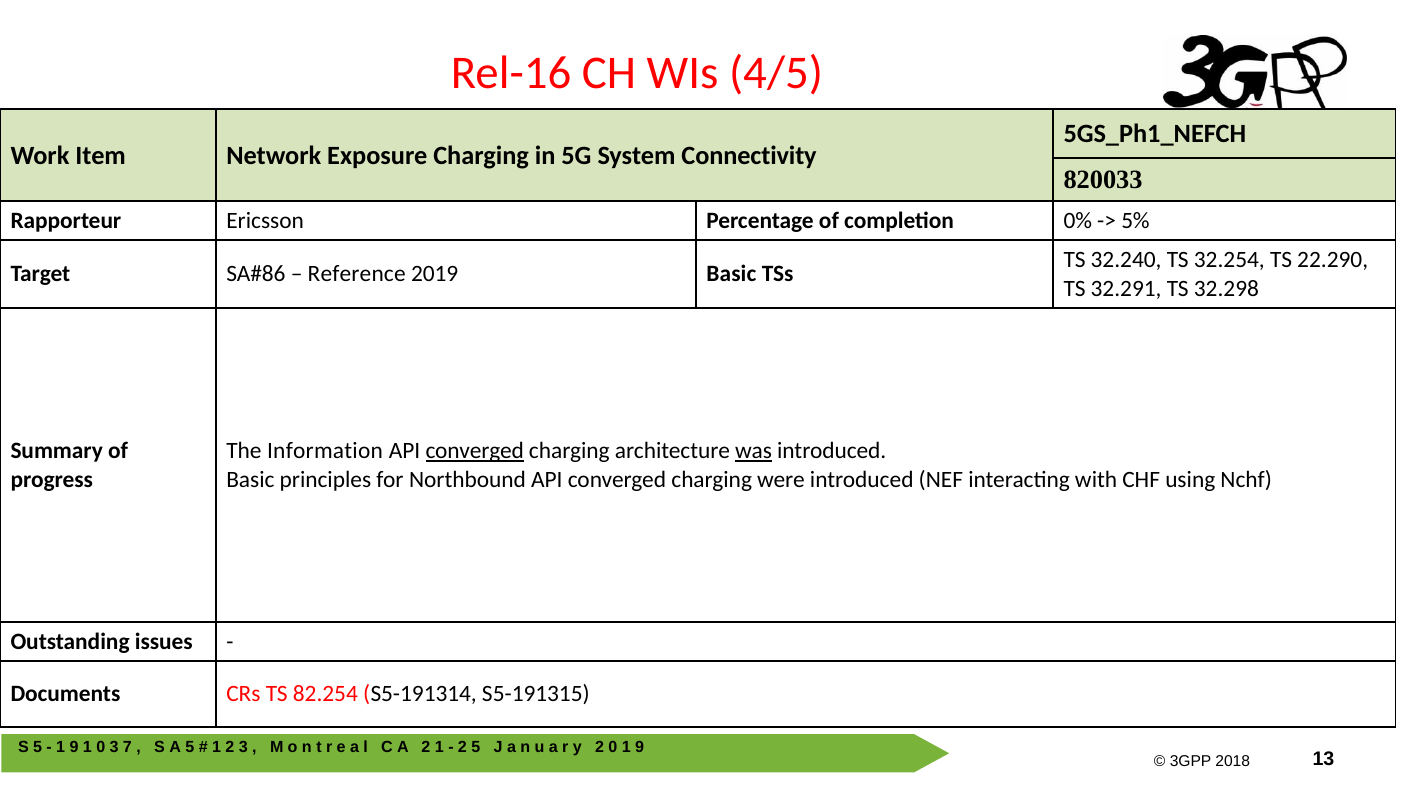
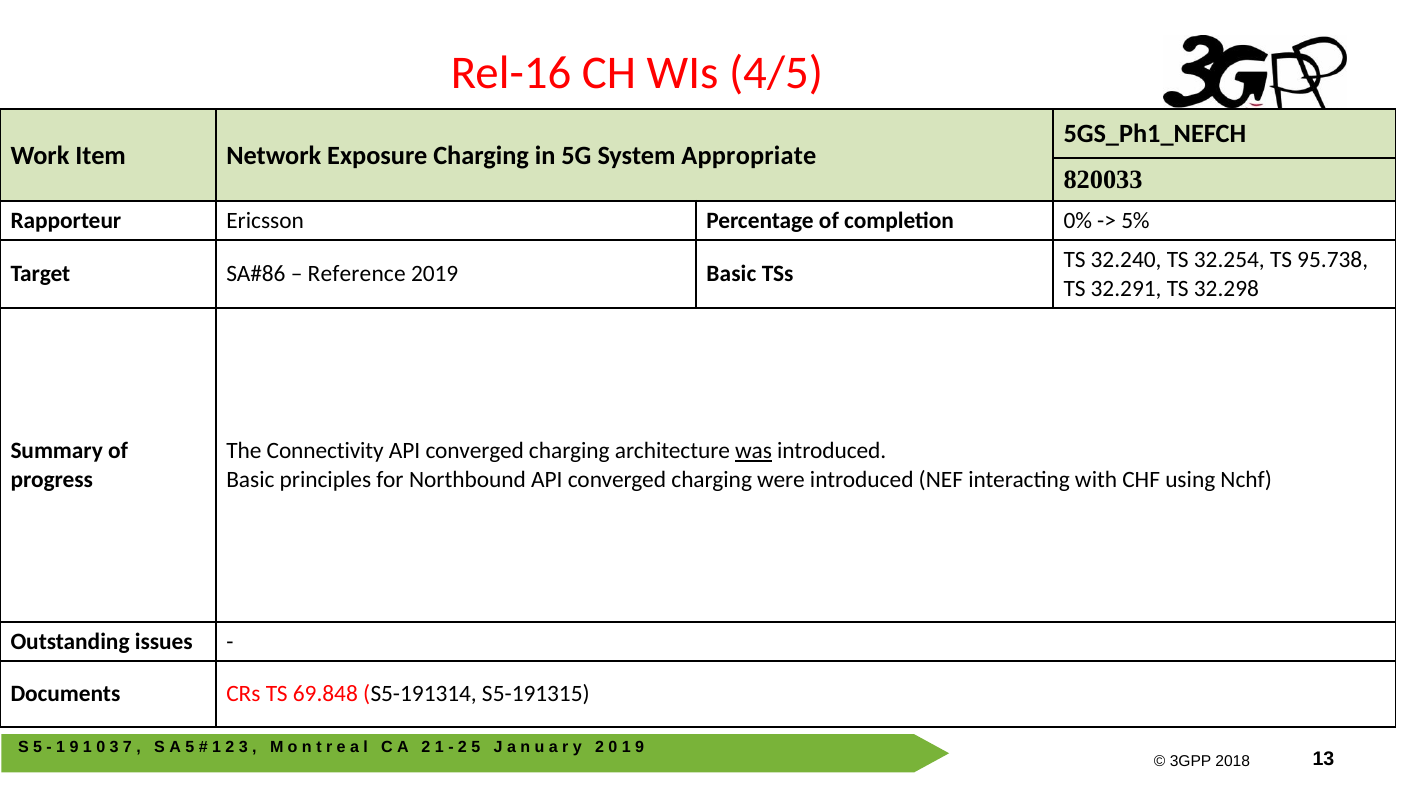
Connectivity: Connectivity -> Appropriate (749, 155)
22.290: 22.290 -> 95.738 (1333, 260)
Information: Information -> Connectivity (325, 450)
converged underline: present -> none (475, 450)
82.254: 82.254 -> 69.848 (325, 694)
